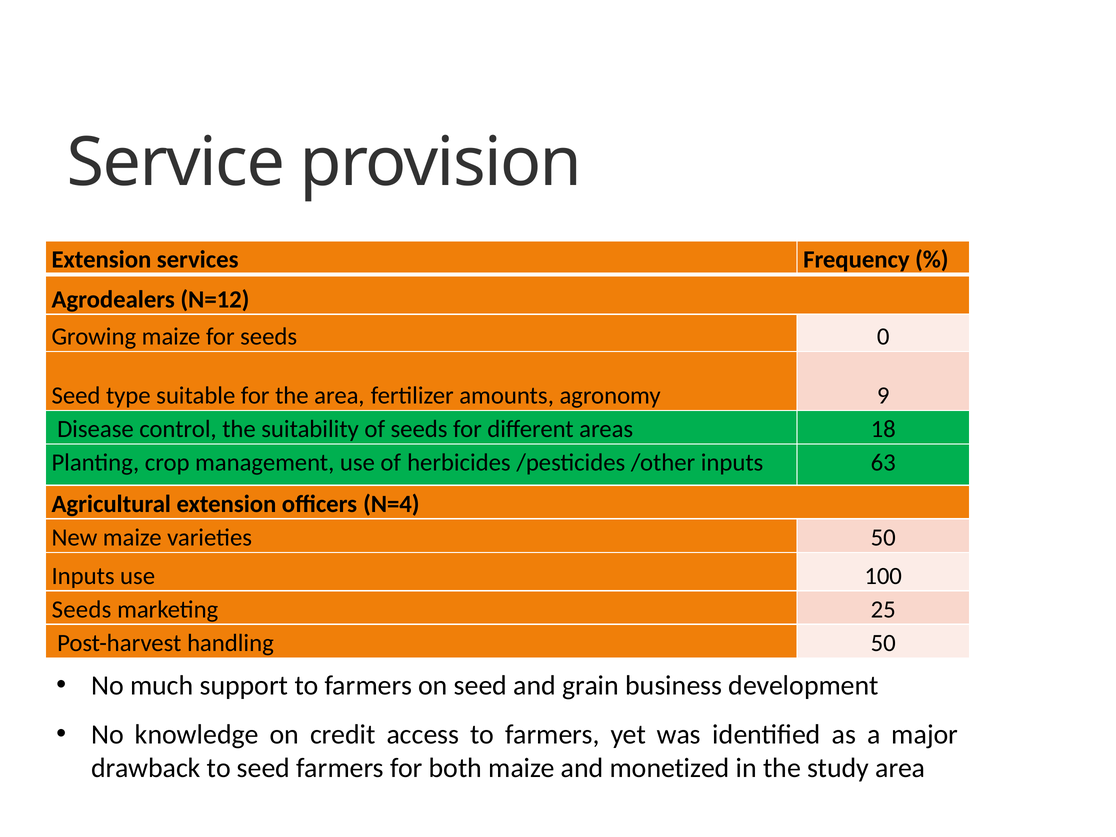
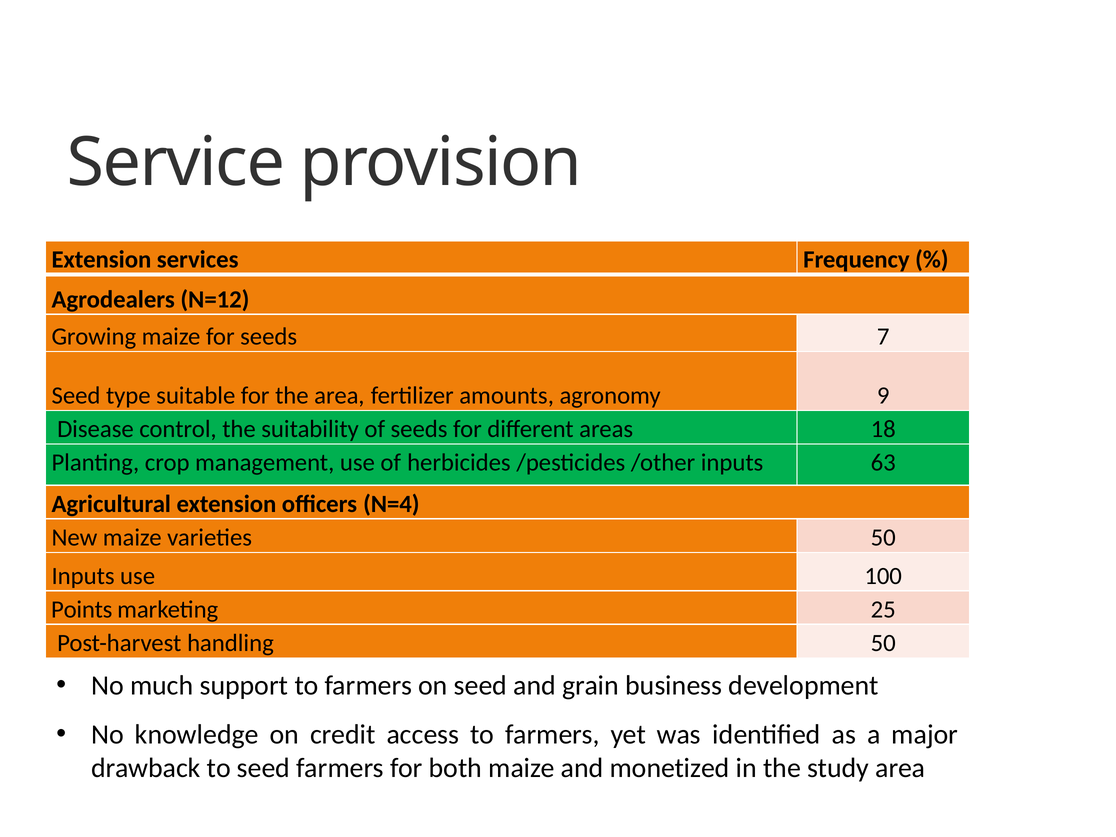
0: 0 -> 7 (883, 337)
Seeds: Seeds -> Points (82, 609)
